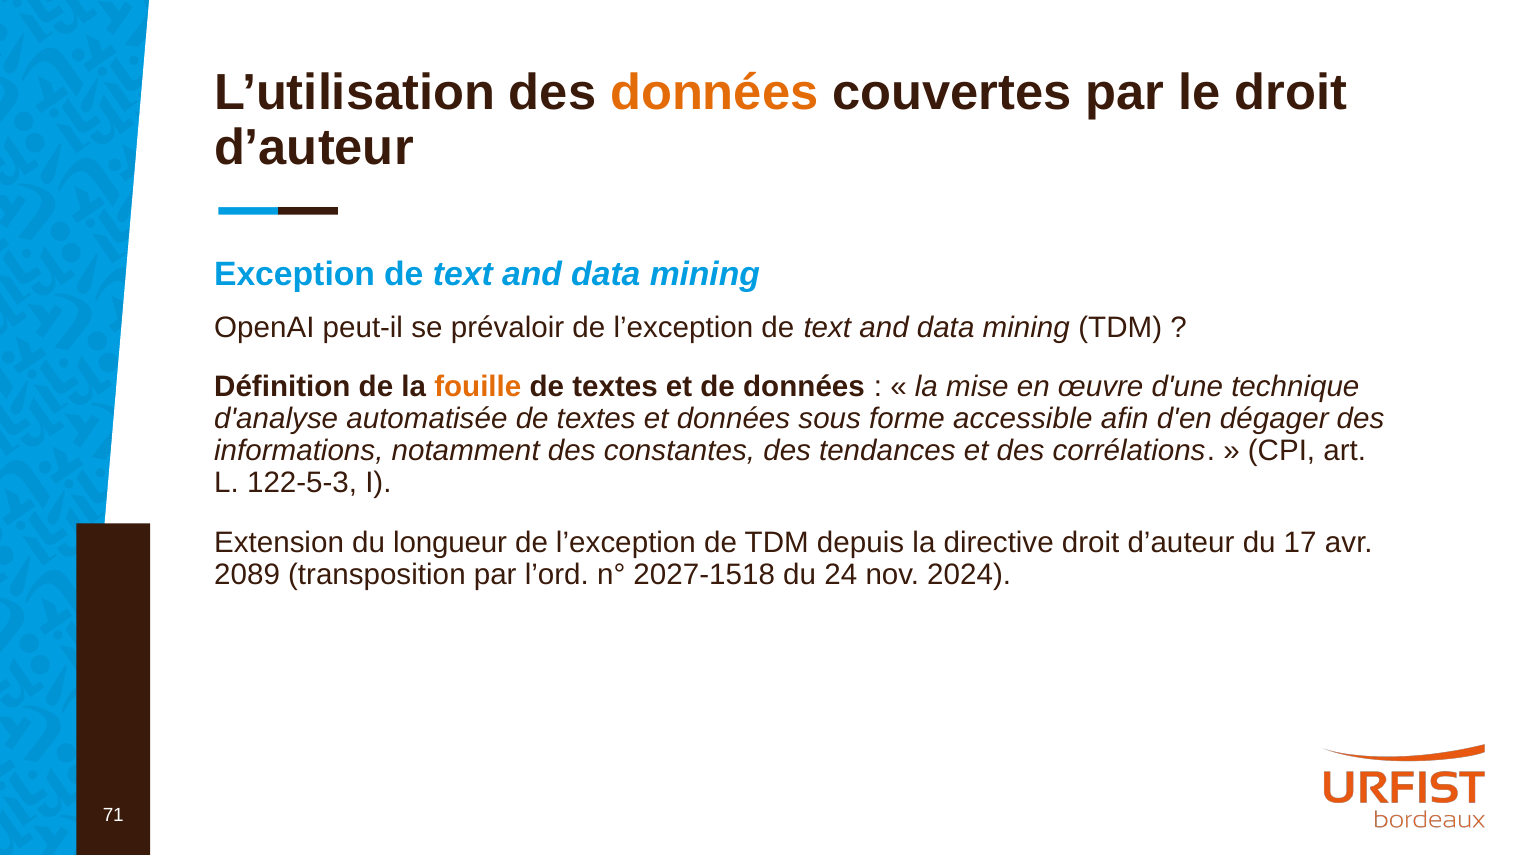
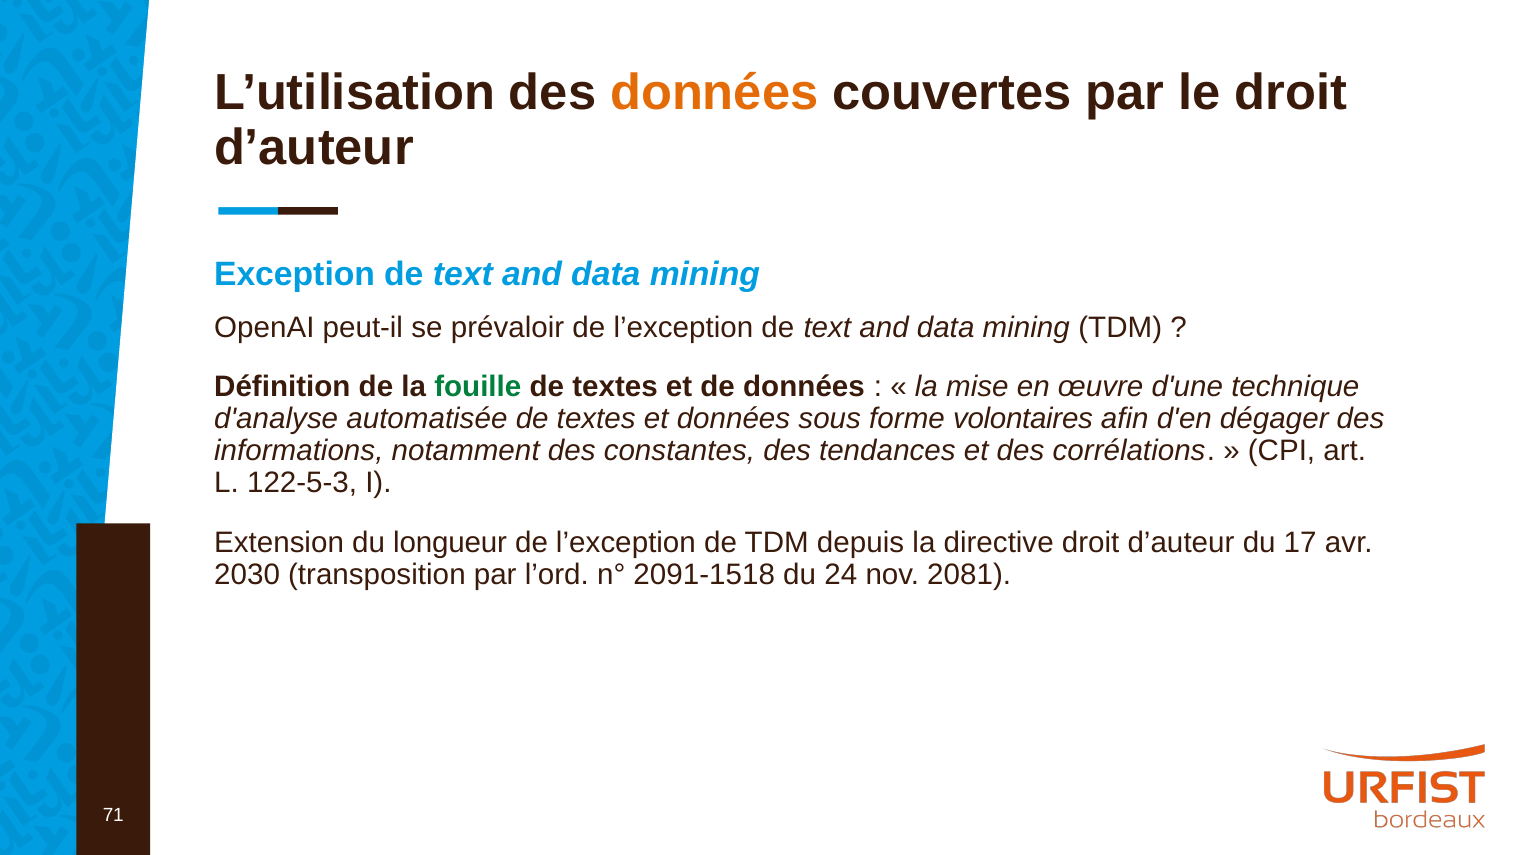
fouille colour: orange -> green (478, 387)
accessible: accessible -> volontaires (1023, 419)
2089: 2089 -> 2030 (247, 574)
2027-1518: 2027-1518 -> 2091-1518 (704, 574)
2024: 2024 -> 2081 (969, 574)
